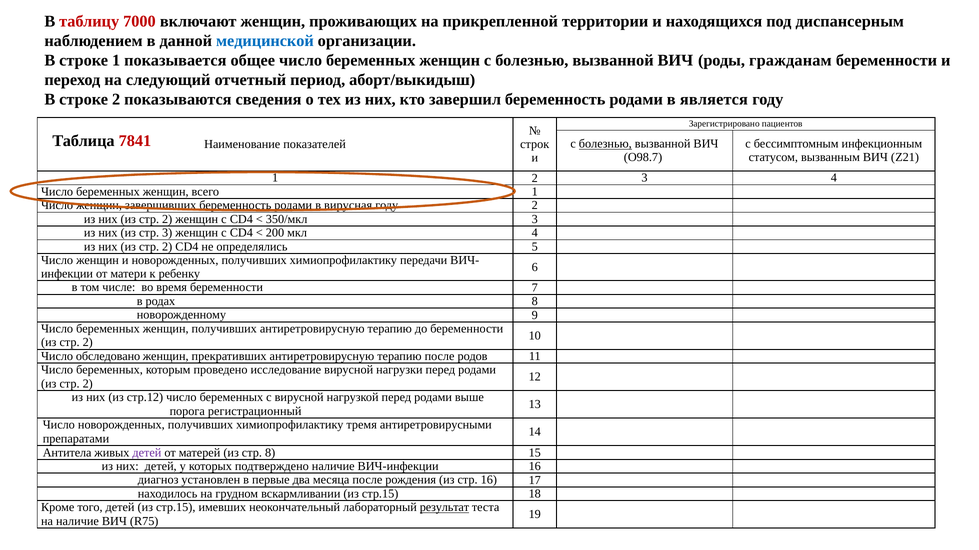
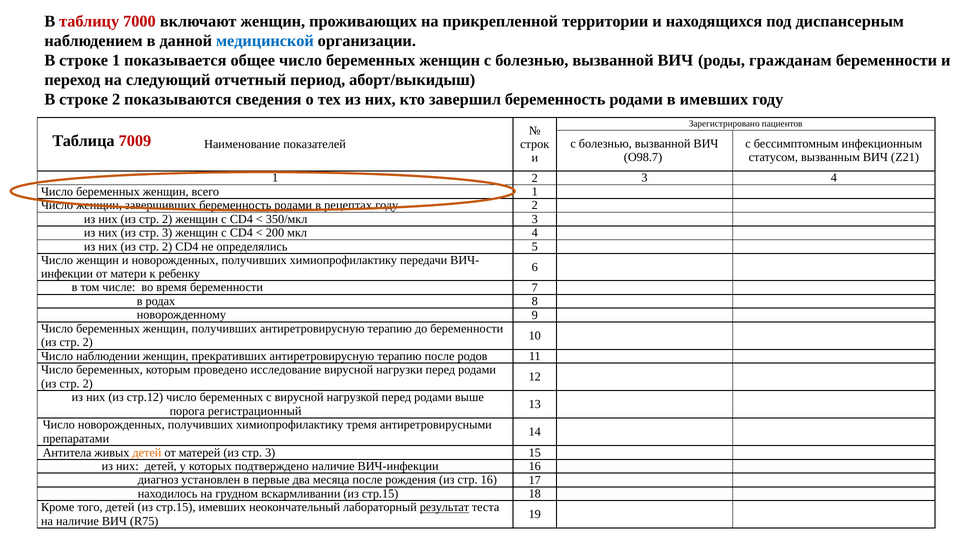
в является: является -> имевших (714, 100)
7841: 7841 -> 7009 (135, 141)
болезнью underline: present -> none (605, 144)
вирусная: вирусная -> рецептах (348, 206)
обследовано: обследовано -> наблюдении (108, 357)
детей colour: purple -> orange (147, 453)
матерей из стр 8: 8 -> 3 (270, 453)
